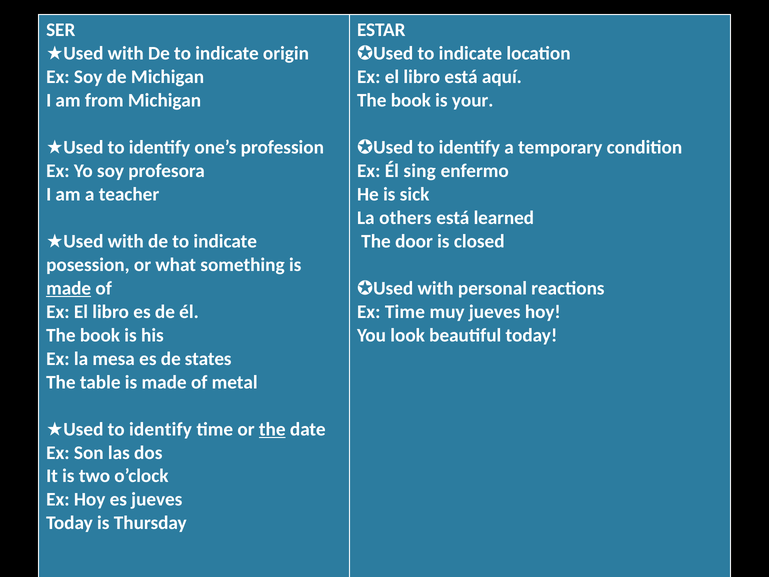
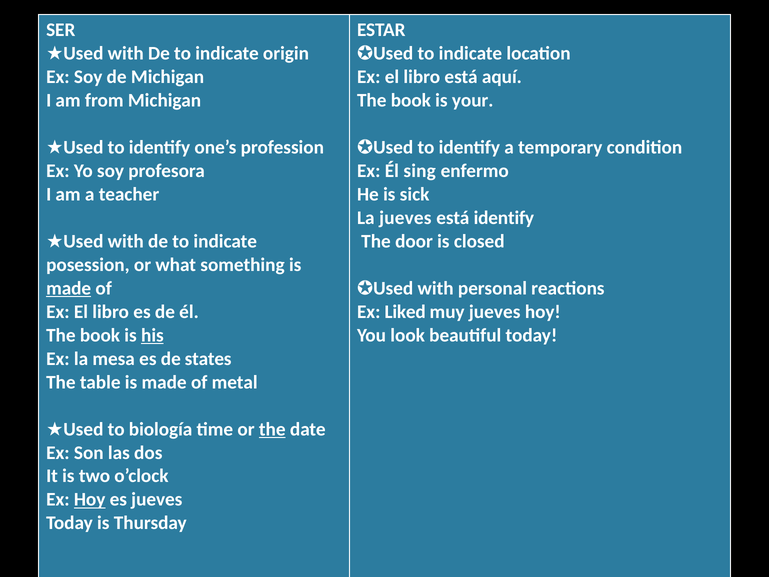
La others: others -> jueves (405, 218)
está learned: learned -> identify (504, 218)
Ex Time: Time -> Liked (405, 312)
his underline: none -> present (152, 335)
identify: identify -> biología (161, 429)
Hoy underline: none -> present (90, 499)
